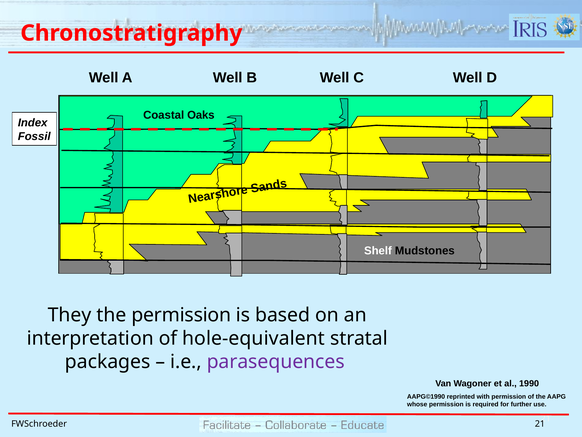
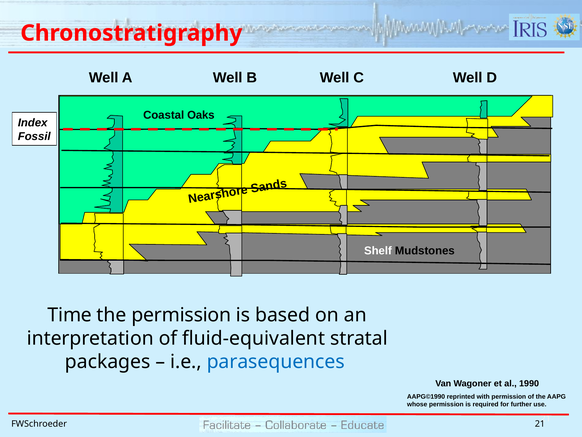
They: They -> Time (70, 315)
hole-equivalent: hole-equivalent -> fluid-equivalent (254, 338)
parasequences colour: purple -> blue (276, 361)
